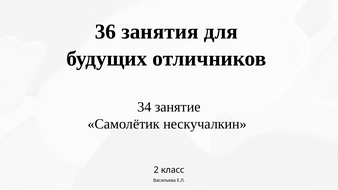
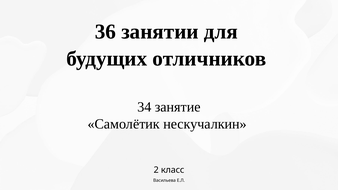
занятия: занятия -> занятии (160, 32)
